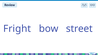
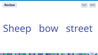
Fright: Fright -> Sheep (17, 29)
